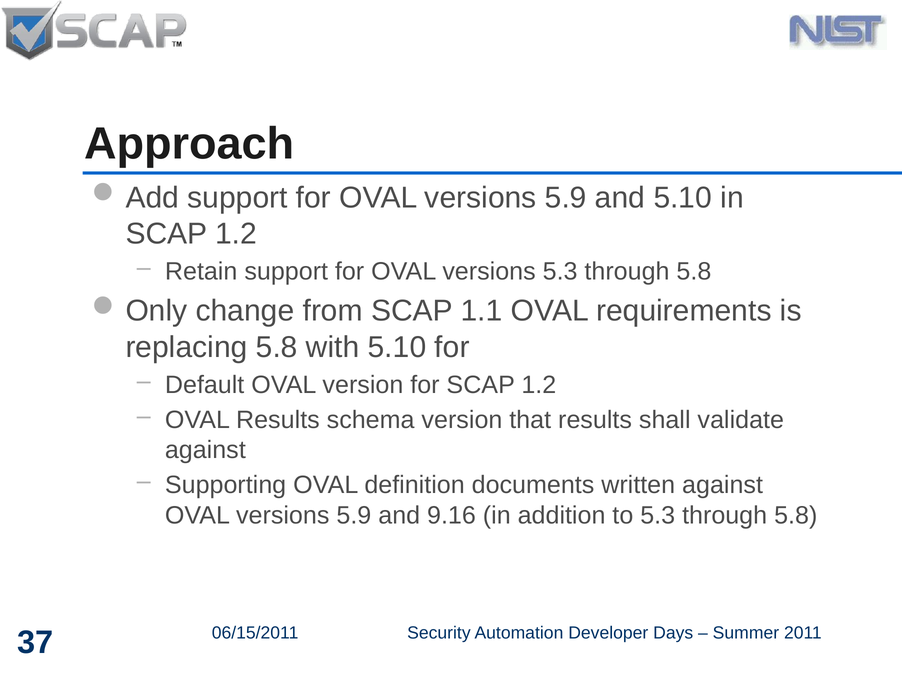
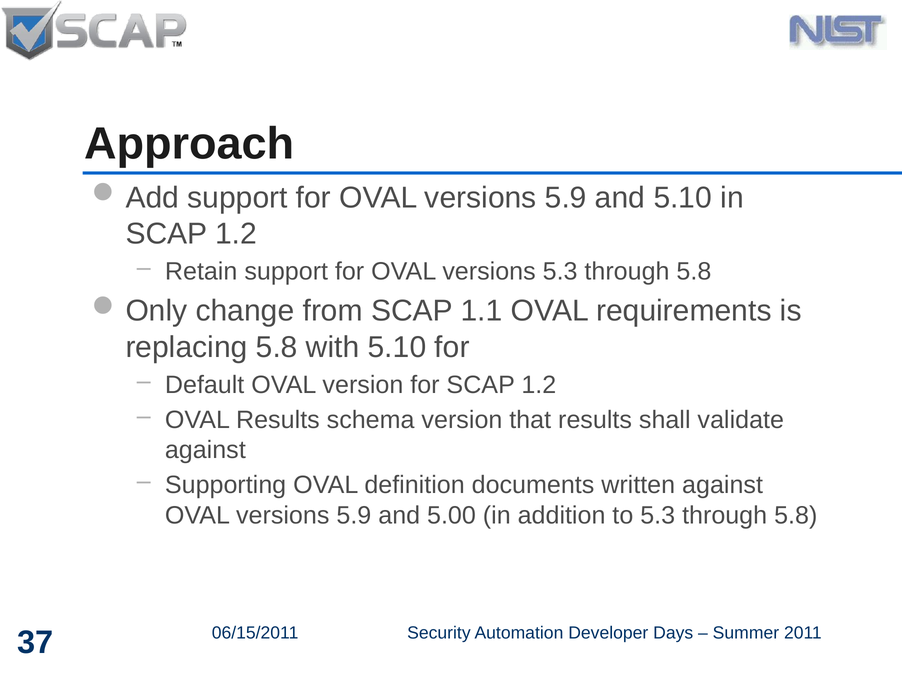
9.16: 9.16 -> 5.00 (451, 515)
